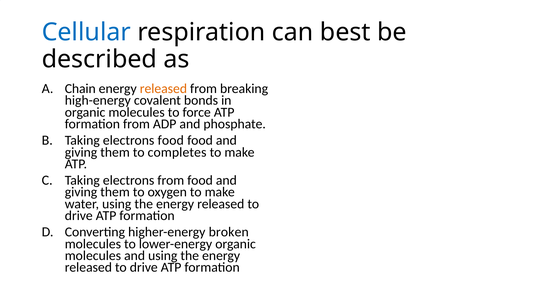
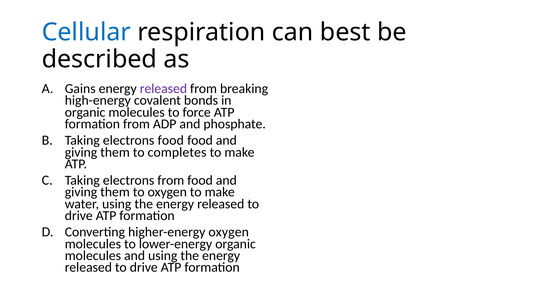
Chain: Chain -> Gains (80, 89)
released colour: orange -> purple (163, 89)
higher-energy broken: broken -> oxygen (229, 233)
